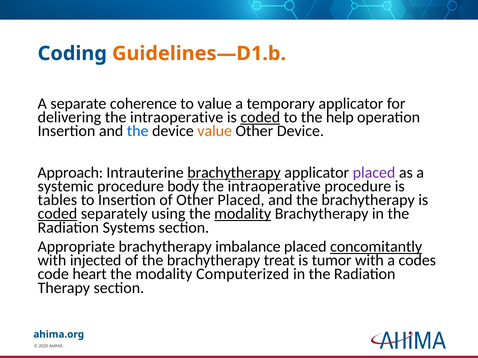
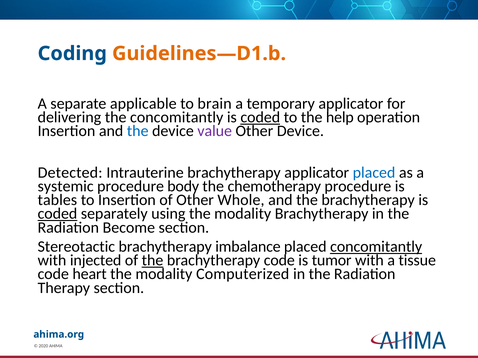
coherence: coherence -> applicable (143, 104)
to value: value -> brain (215, 104)
delivering the intraoperative: intraoperative -> concomitantly (177, 117)
value colour: orange -> purple (215, 131)
Approach: Approach -> Detected (70, 173)
brachytherapy underline: present -> none (234, 173)
placed colour: purple -> blue (374, 173)
intraoperative: intraoperative -> chemotherapy (274, 186)
Other Placed: Placed -> Whole (241, 200)
modality underline: present -> none (243, 214)
Systems: Systems -> Become (129, 228)
Appropriate: Appropriate -> Stereotactic (76, 247)
the underline: none -> present (152, 261)
brachytherapy treat: treat -> code (279, 261)
codes: codes -> tissue (417, 261)
